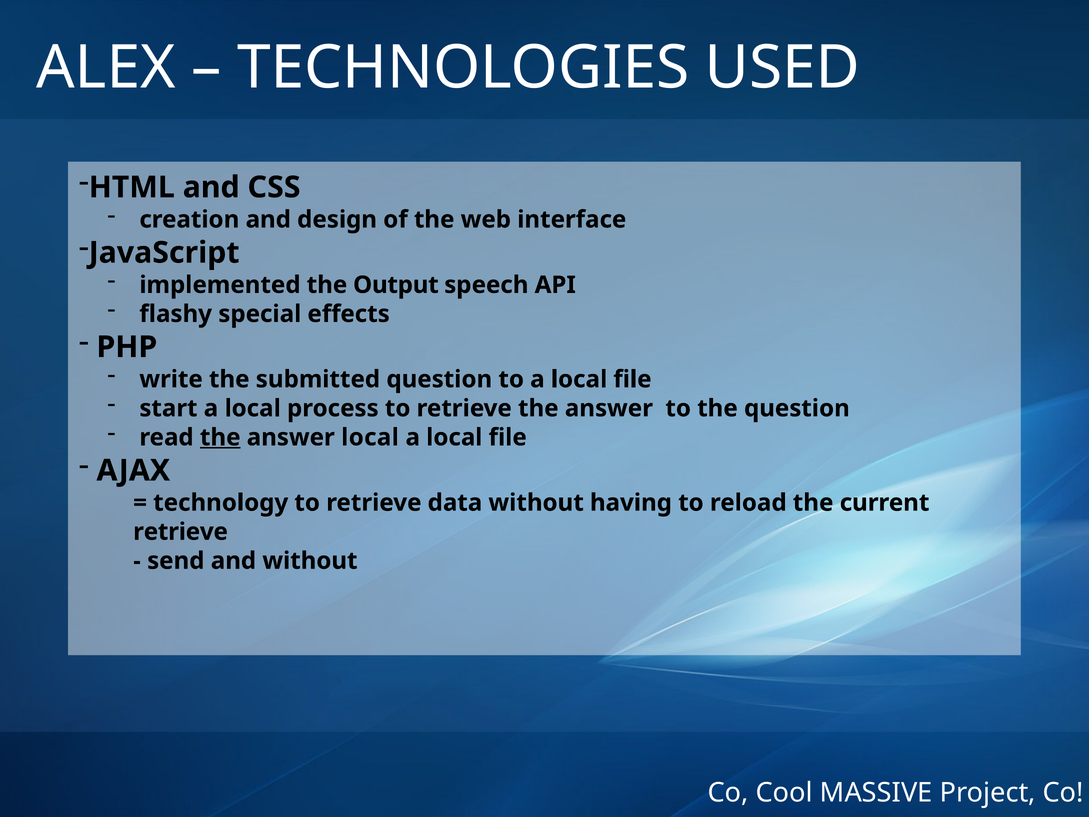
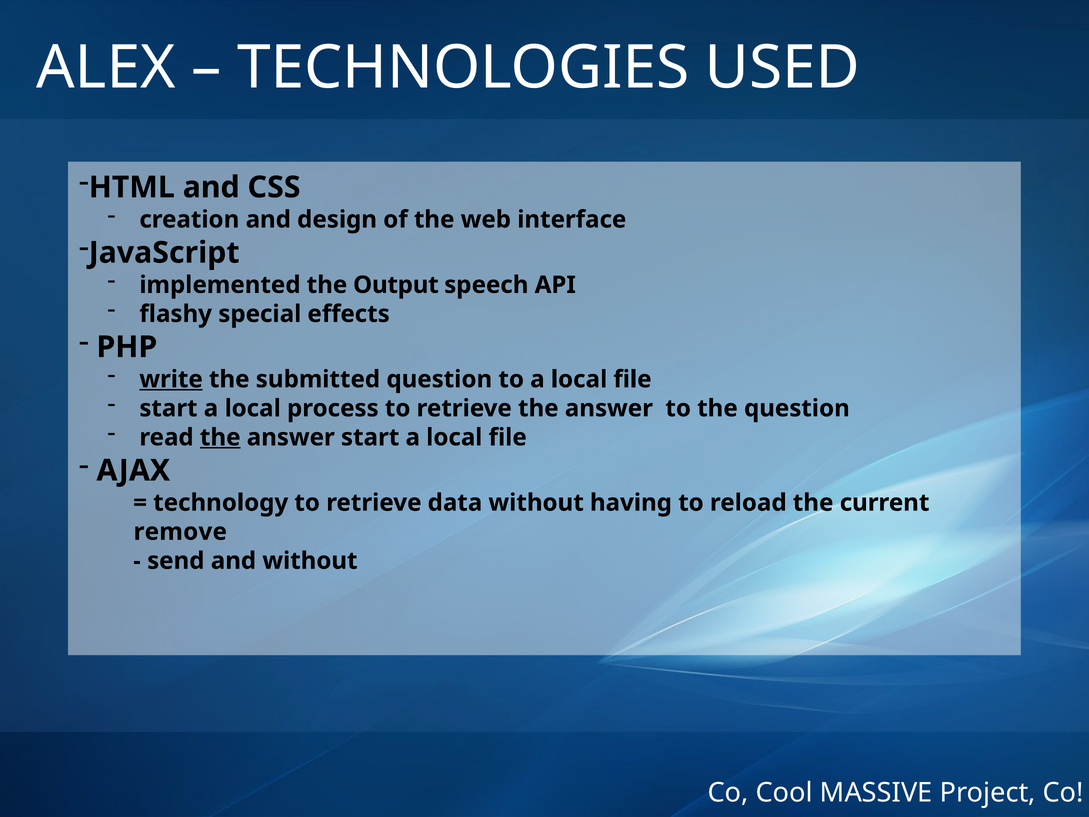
write underline: none -> present (171, 379)
answer local: local -> start (370, 437)
retrieve: retrieve -> remove (180, 532)
